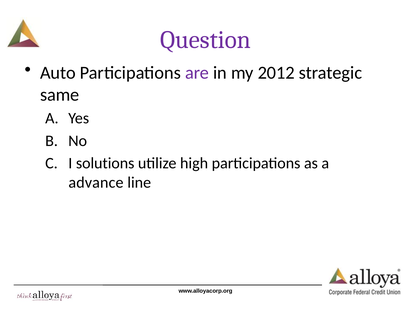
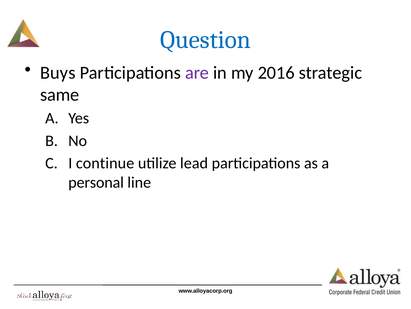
Question colour: purple -> blue (205, 40)
Auto: Auto -> Buys (58, 73)
2012: 2012 -> 2016 (276, 73)
solutions: solutions -> continue (105, 163)
high: high -> lead (194, 163)
advance: advance -> personal (96, 182)
